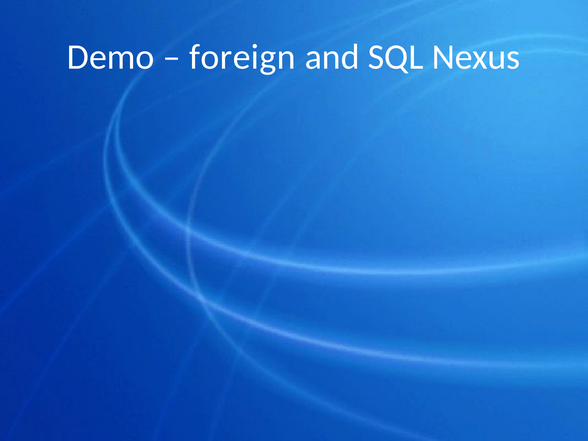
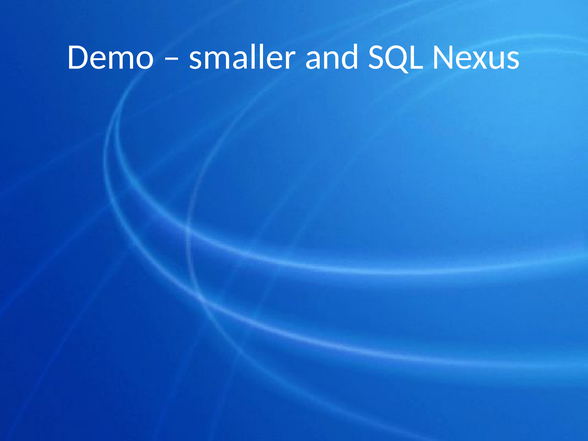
foreign: foreign -> smaller (243, 57)
